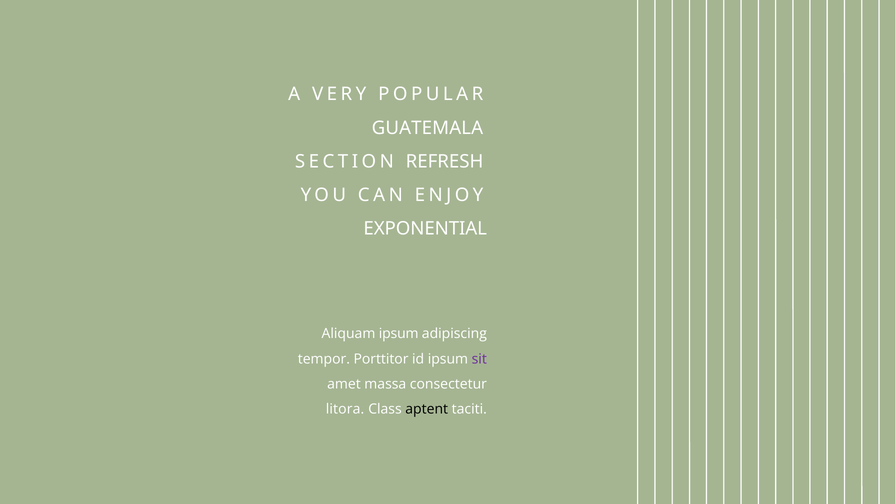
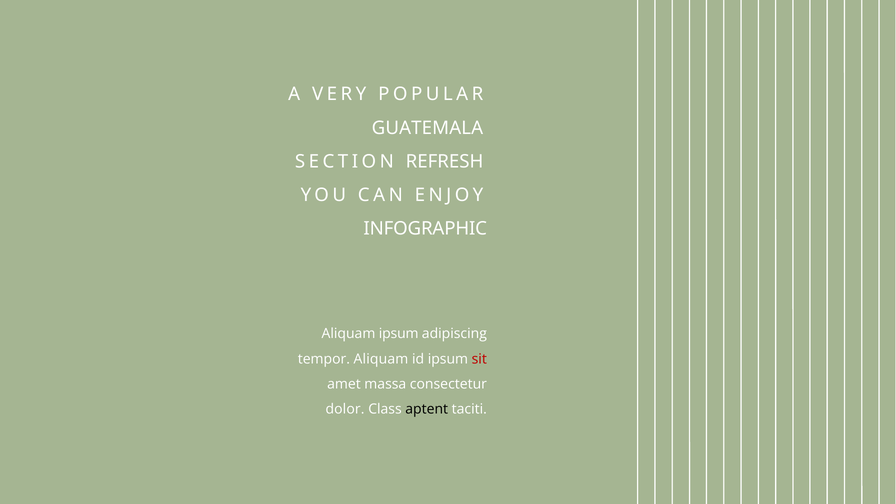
EXPONENTIAL: EXPONENTIAL -> INFOGRAPHIC (425, 229)
tempor Porttitor: Porttitor -> Aliquam (381, 359)
sit colour: purple -> red (479, 359)
litora: litora -> dolor (345, 409)
